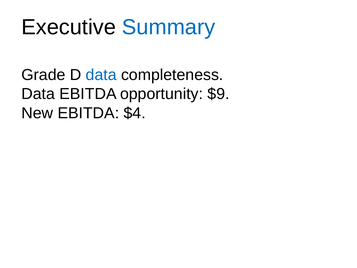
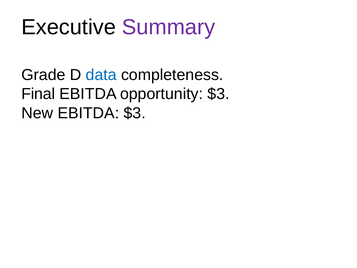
Summary colour: blue -> purple (169, 27)
Data: Data -> Final (38, 94)
opportunity $9: $9 -> $3 (218, 94)
EBITDA $4: $4 -> $3 (135, 113)
